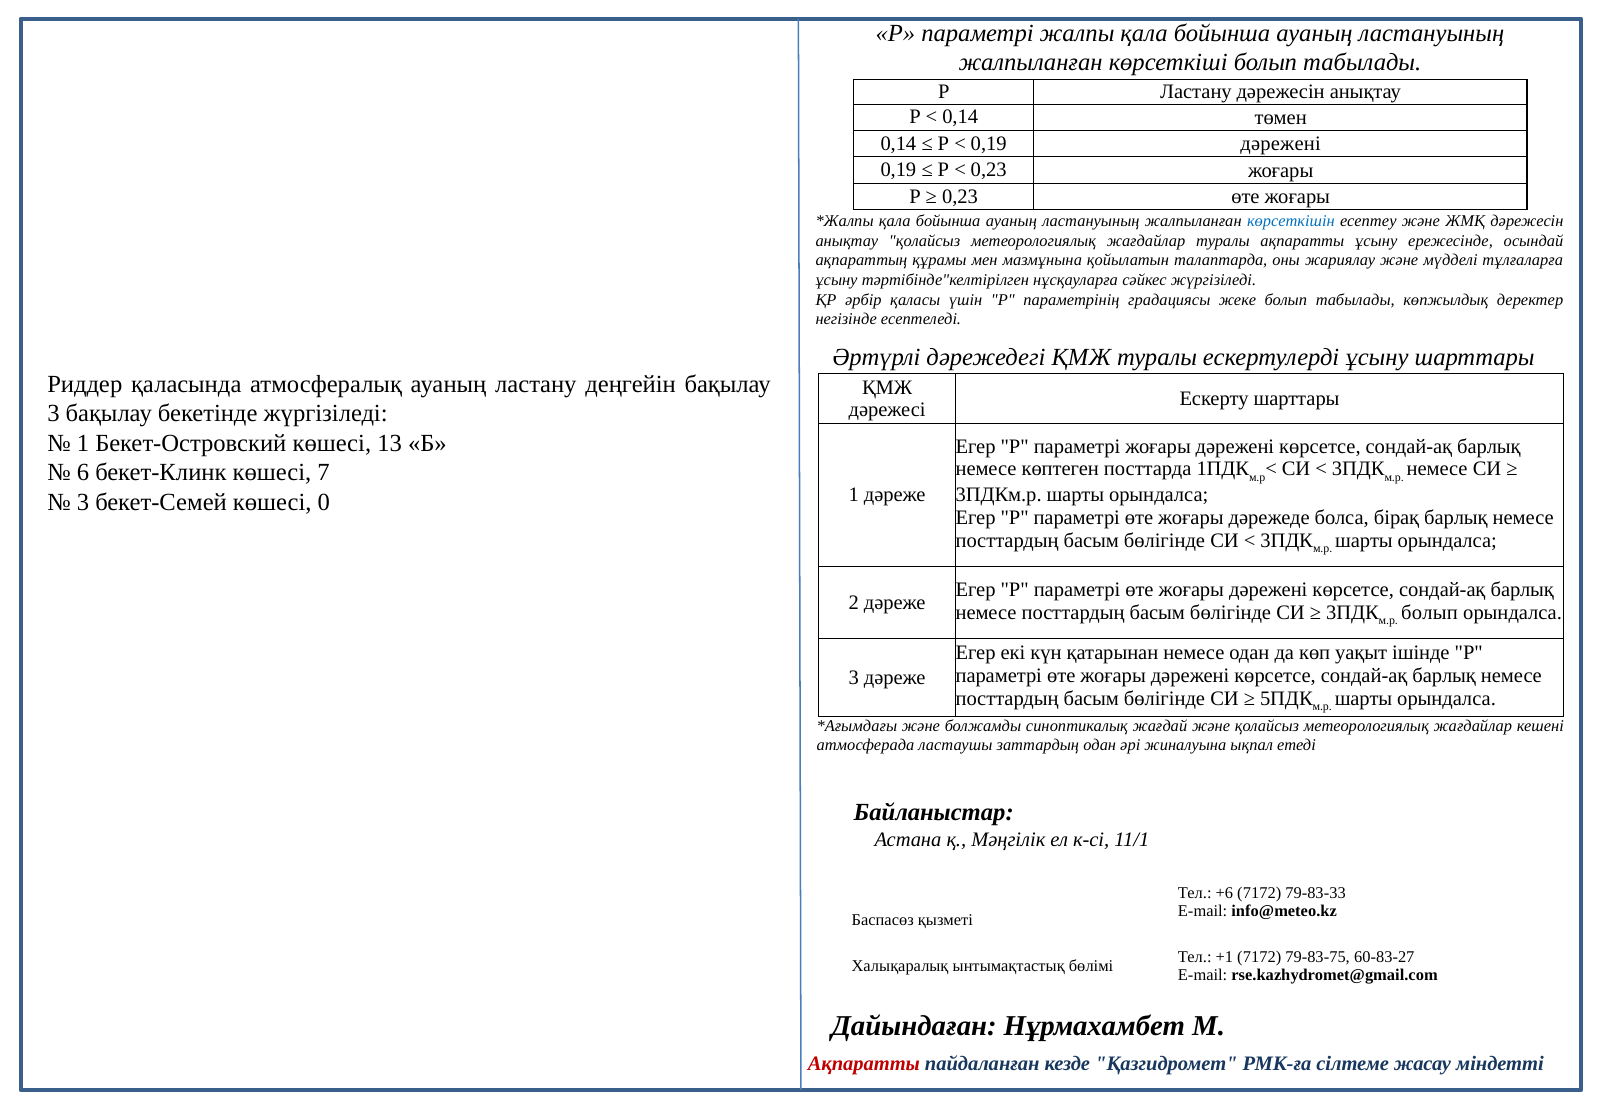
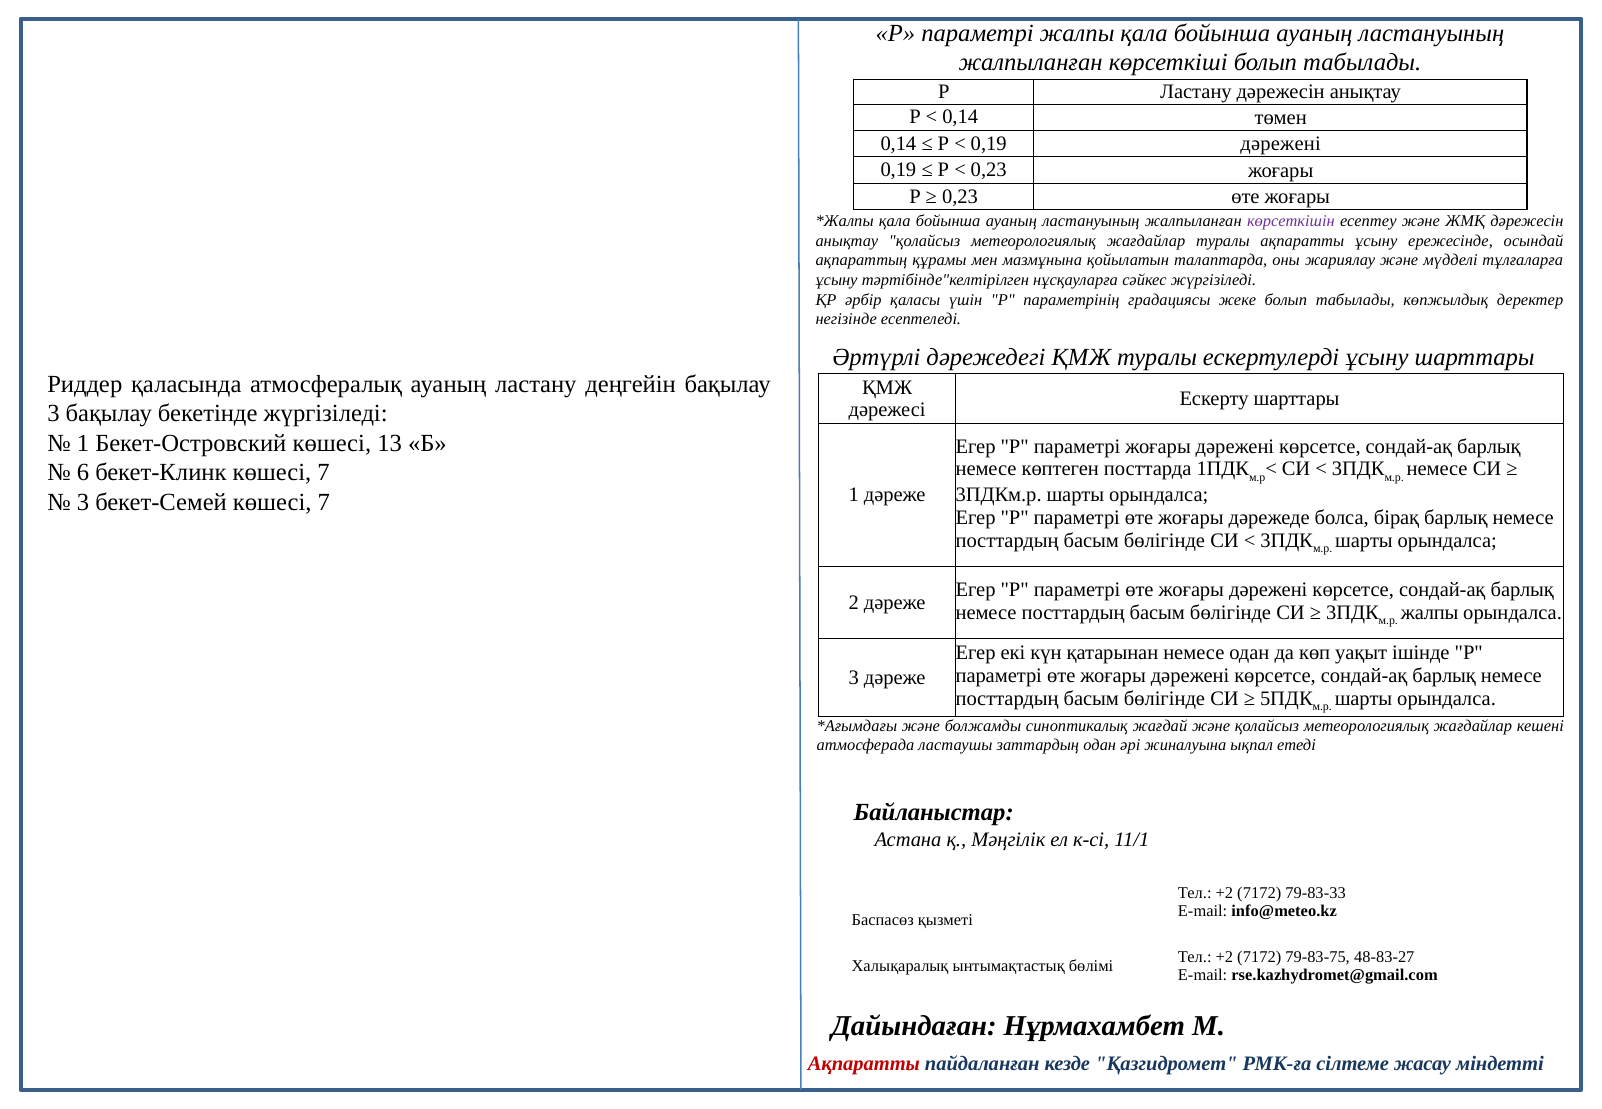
көрсеткішін colour: blue -> purple (1291, 221)
бекет-Семей көшесі 0: 0 -> 7 (324, 502)
болып: болып -> жалпы (1430, 612)
+6: +6 -> +2 (1224, 893)
+1: +1 -> +2 (1224, 957)
60-83-27: 60-83-27 -> 48-83-27 (1384, 957)
